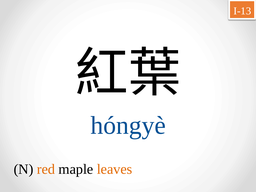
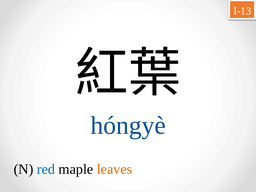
red colour: orange -> blue (46, 169)
